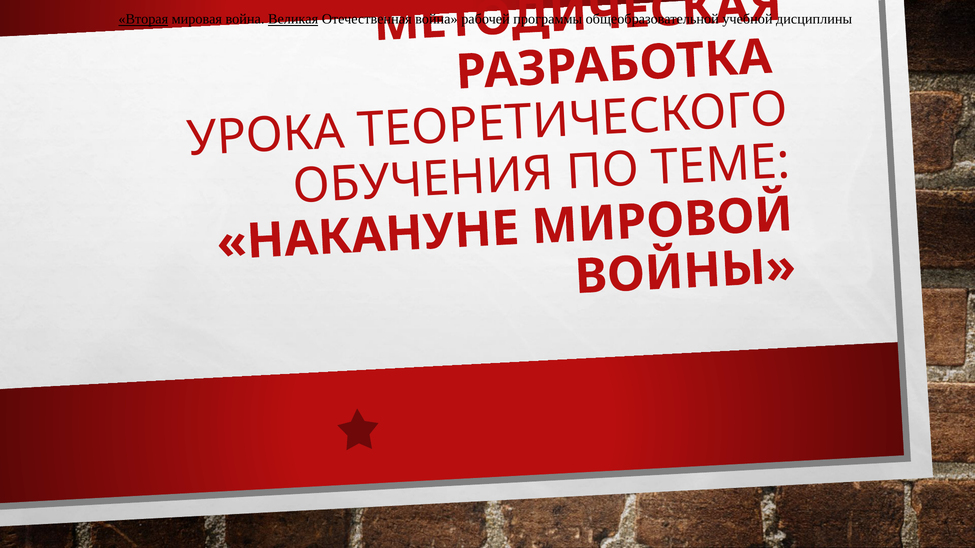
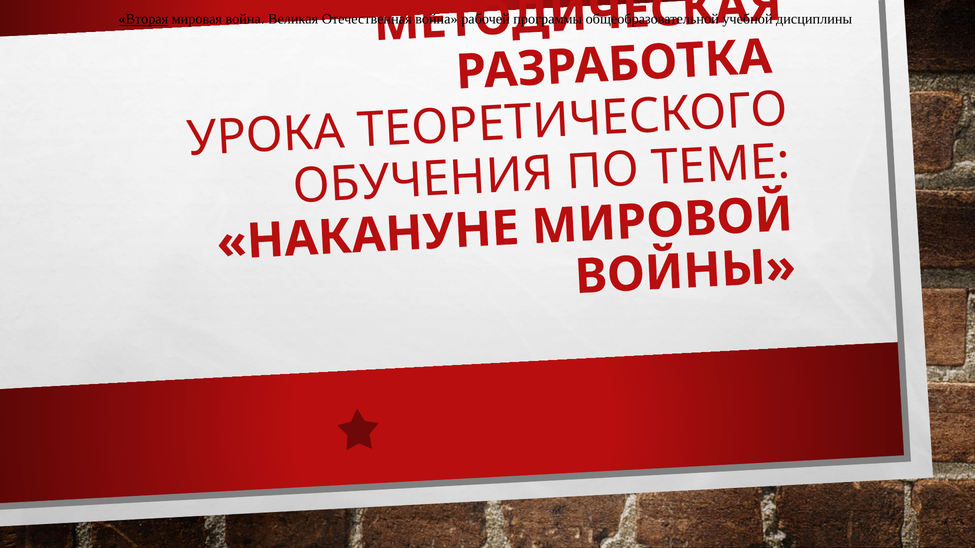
Великая underline: present -> none (293, 19)
